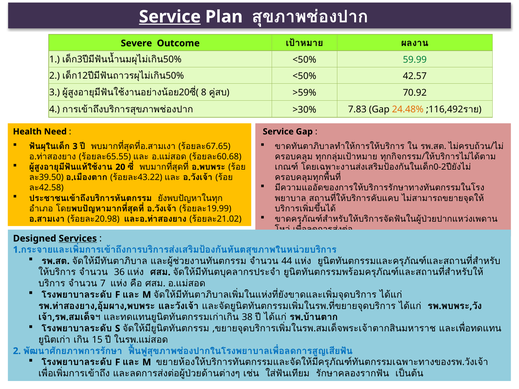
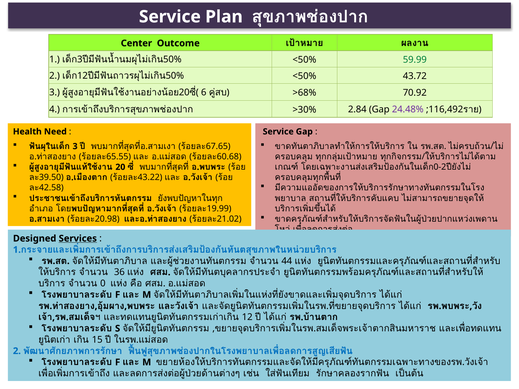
Service underline: present -> none (170, 17)
Severe: Severe -> Center (136, 43)
42.57: 42.57 -> 43.72 (415, 76)
8: 8 -> 6 (204, 92)
>59%: >59% -> >68% (304, 93)
7.83: 7.83 -> 2.84 (357, 109)
24.48% colour: orange -> purple (408, 109)
7: 7 -> 0 (103, 284)
38: 38 -> 12 (247, 317)
